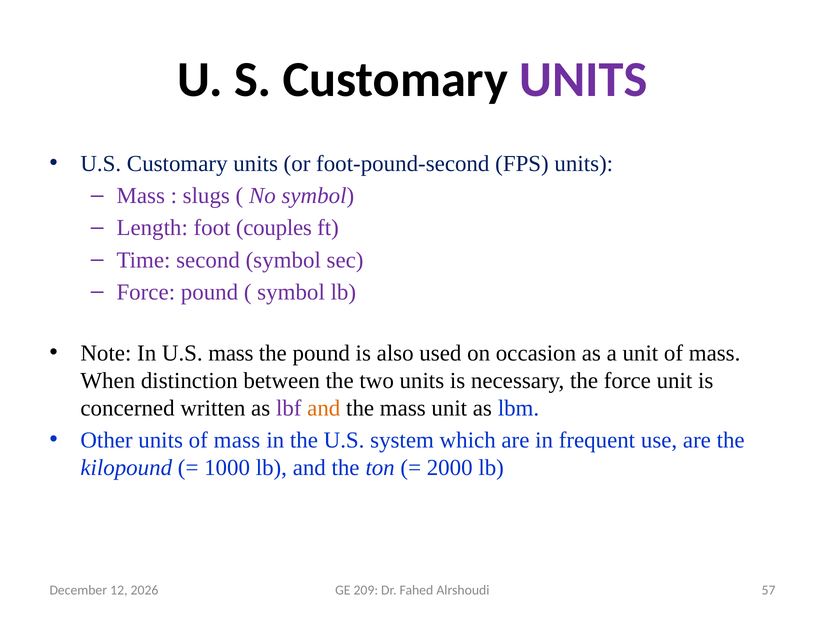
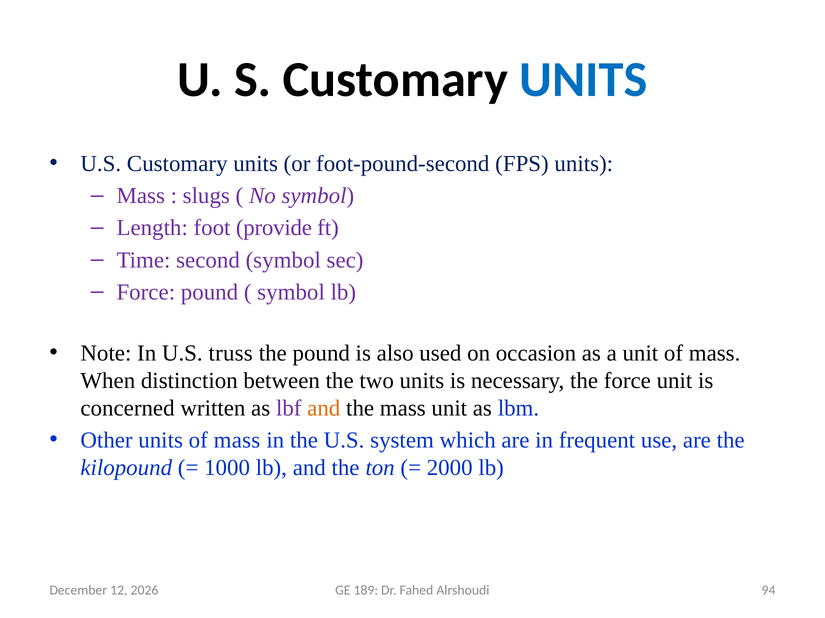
UNITS colour: purple -> blue (583, 80)
couples: couples -> provide (274, 228)
U.S mass: mass -> truss (231, 353)
57: 57 -> 94 (769, 591)
209: 209 -> 189 (366, 591)
